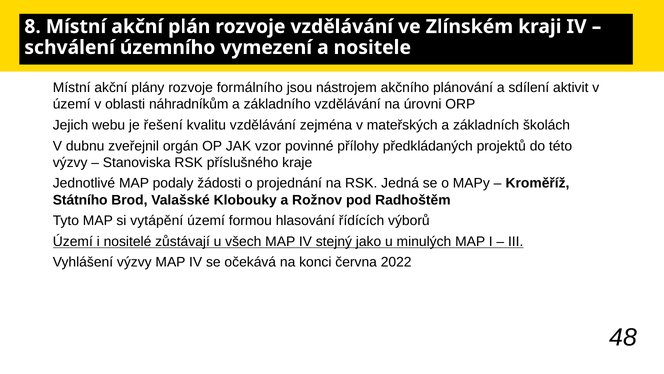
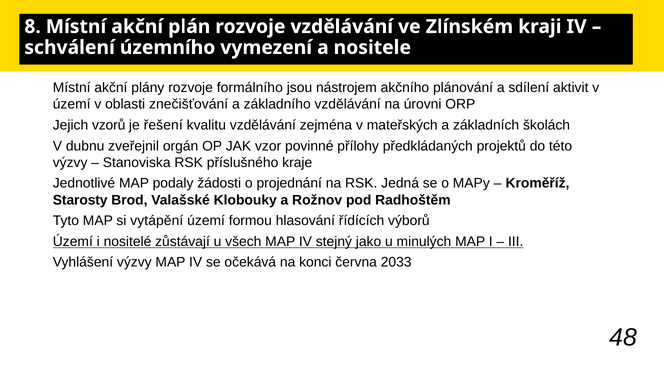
náhradníkům: náhradníkům -> znečišťování (189, 104)
webu: webu -> vzorů (109, 125)
Státního: Státního -> Starosty (80, 200)
2022: 2022 -> 2033 (396, 262)
